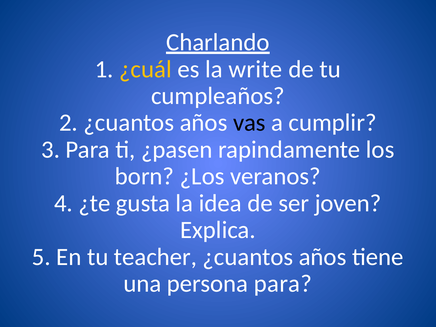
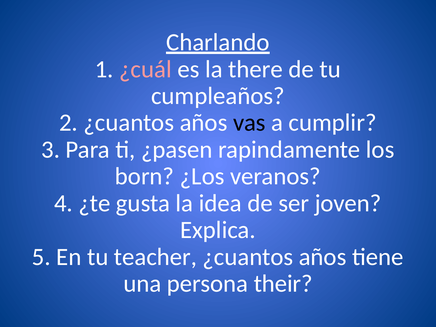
¿cuál colour: yellow -> pink (145, 69)
write: write -> there (256, 69)
persona para: para -> their (283, 284)
